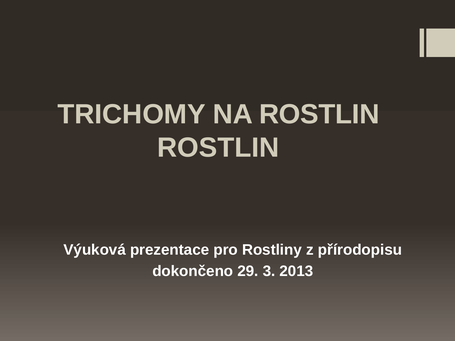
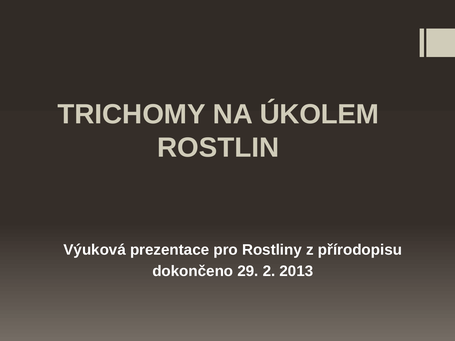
NA ROSTLIN: ROSTLIN -> ÚKOLEM (319, 114)
3: 3 -> 2 (269, 271)
